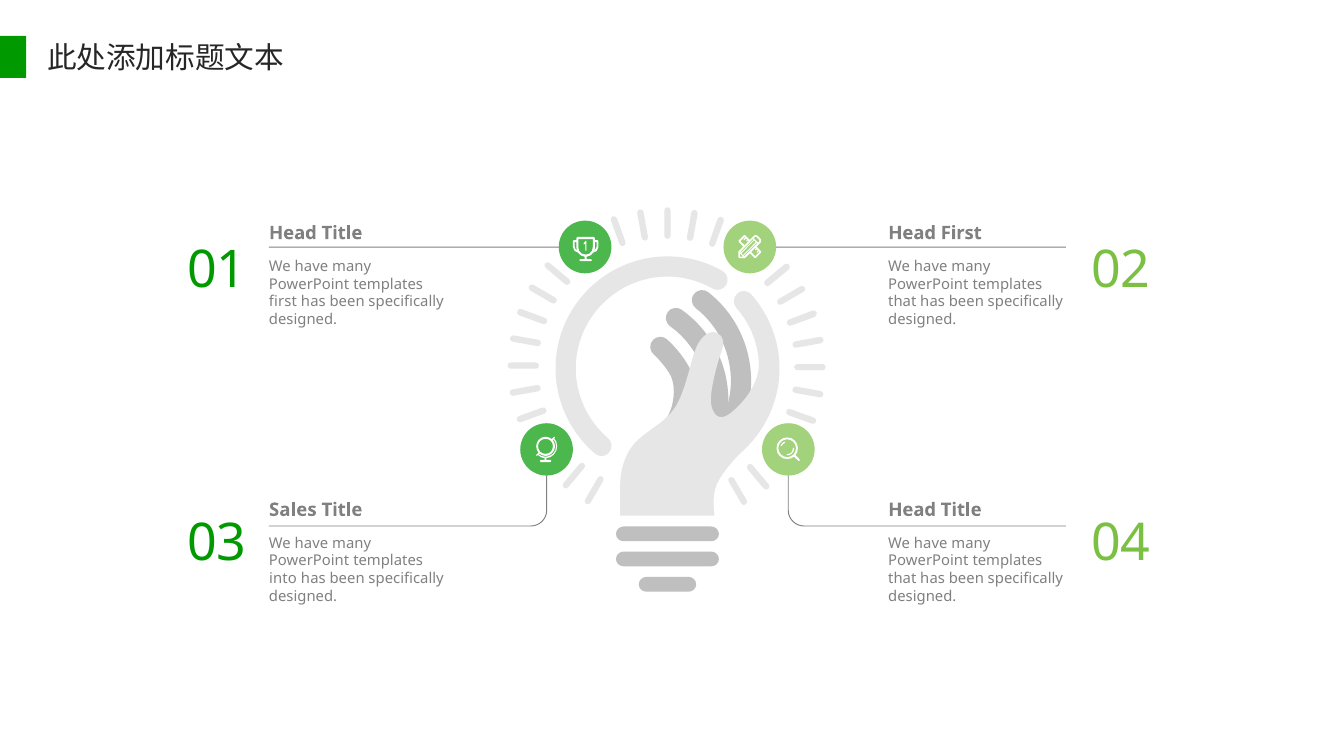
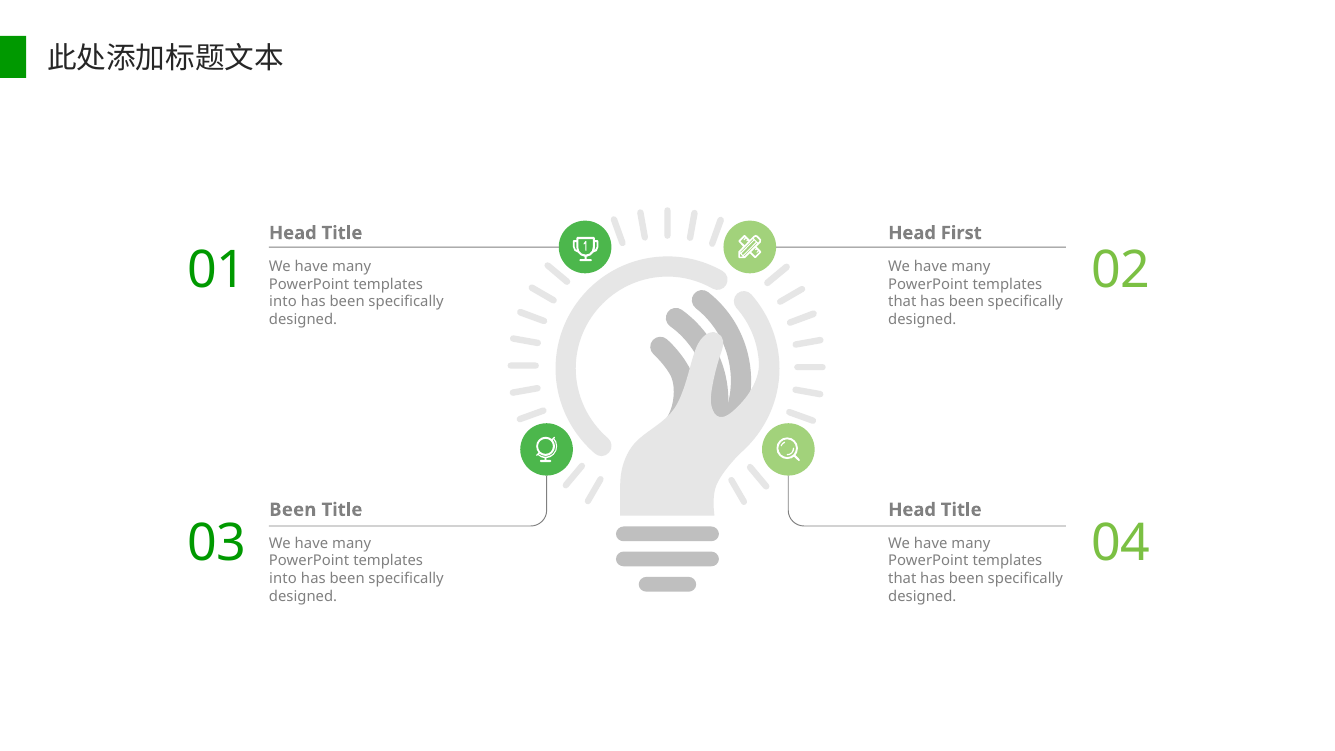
first: first -> into (283, 302)
Sales: Sales -> Been (293, 510)
